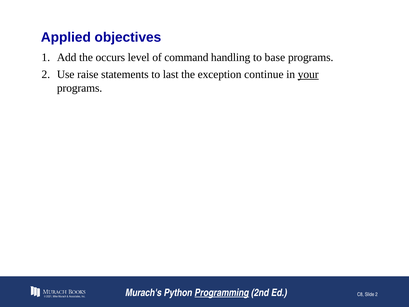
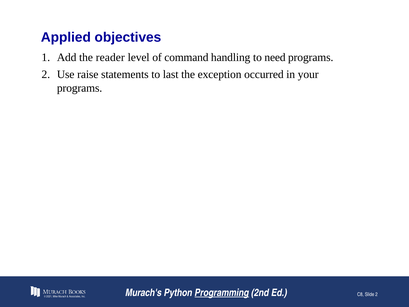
occurs: occurs -> reader (110, 57)
base: base -> need (275, 57)
continue: continue -> occurred (264, 74)
your underline: present -> none (308, 74)
